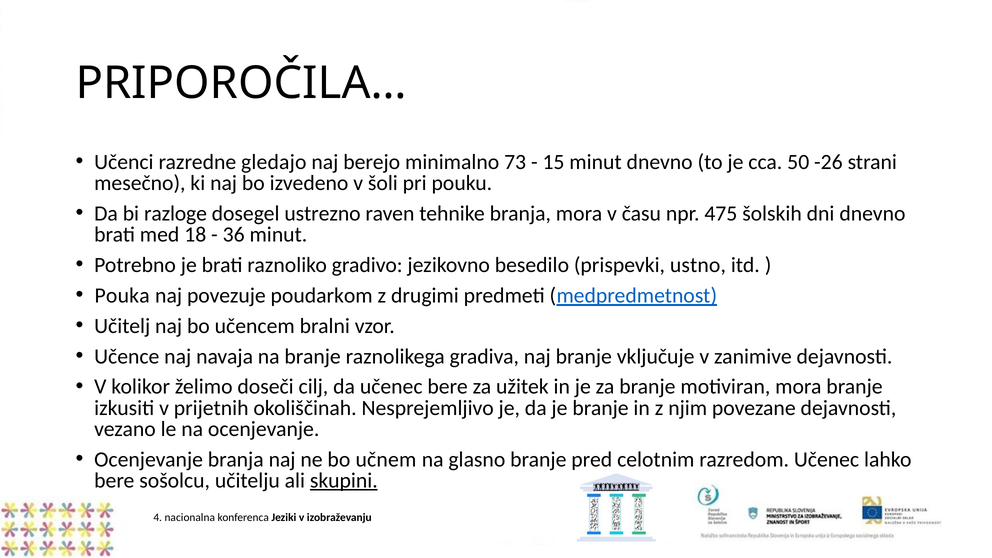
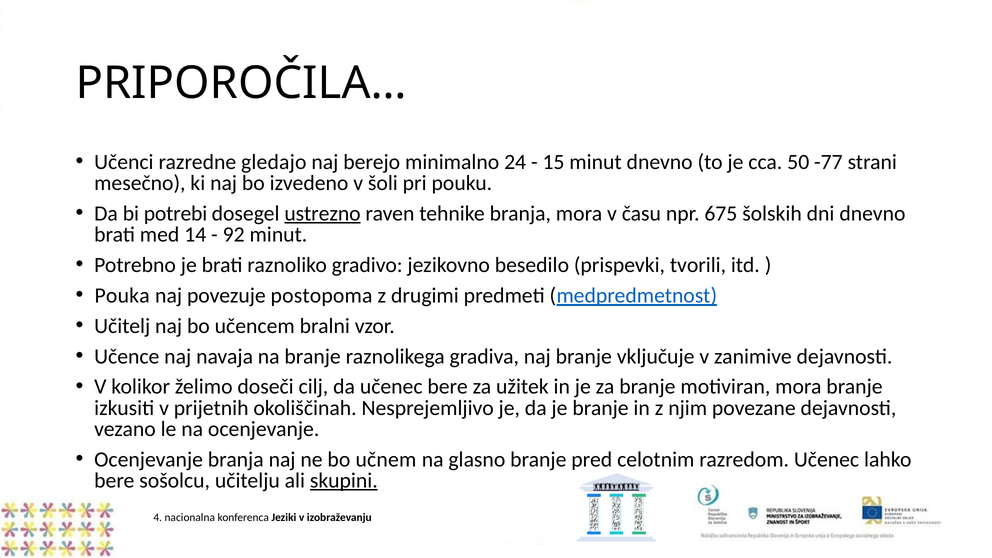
73: 73 -> 24 (515, 162)
-26: -26 -> -77 (828, 162)
razloge: razloge -> potrebi (176, 213)
ustrezno underline: none -> present (323, 213)
475: 475 -> 675 (721, 213)
18: 18 -> 14 (195, 235)
36: 36 -> 92 (234, 235)
ustno: ustno -> tvorili (698, 265)
poudarkom: poudarkom -> postopoma (322, 296)
